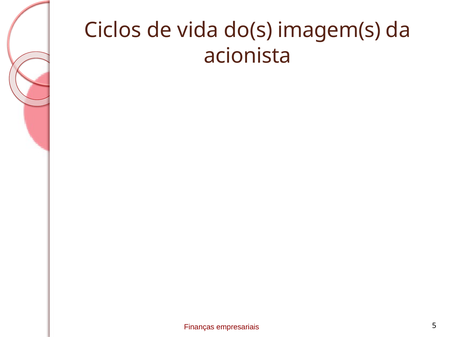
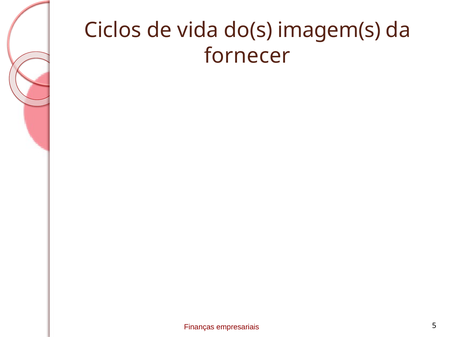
acionista: acionista -> fornecer (247, 56)
